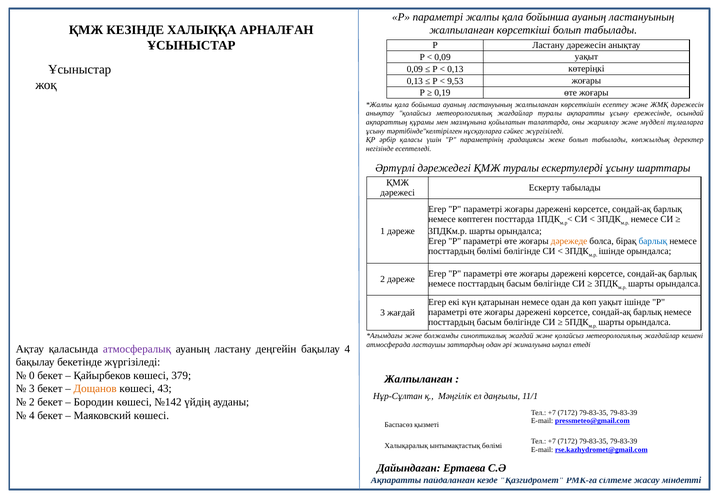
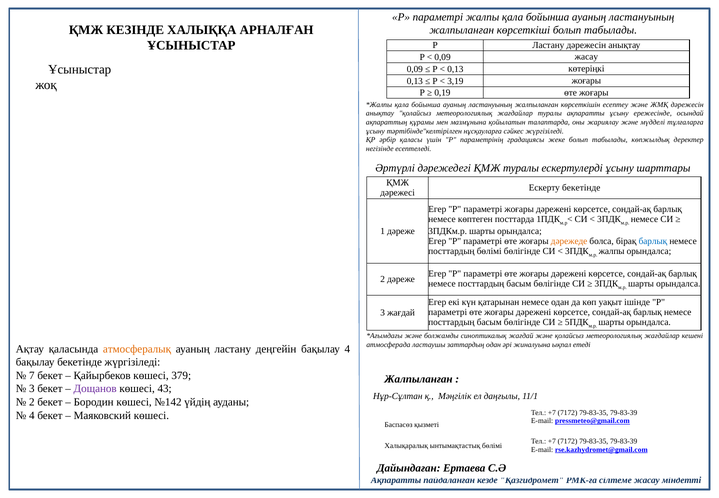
0,09 уақыт: уақыт -> жасау (586, 57)
9,53: 9,53 -> 3,19 (455, 81)
Ескерту табылады: табылады -> бекетінде (581, 188)
ішінде: ішінде -> жалпы (612, 251)
атмосфералық colour: purple -> orange (137, 349)
0: 0 -> 7 (32, 375)
Дощанов colour: orange -> purple (95, 389)
